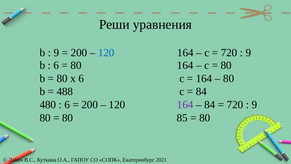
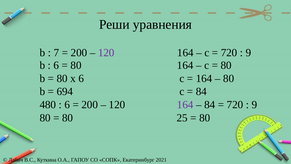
9: 9 -> 7 (56, 53)
120 colour: blue -> purple (106, 53)
488: 488 -> 694 (65, 91)
85: 85 -> 25 (182, 118)
